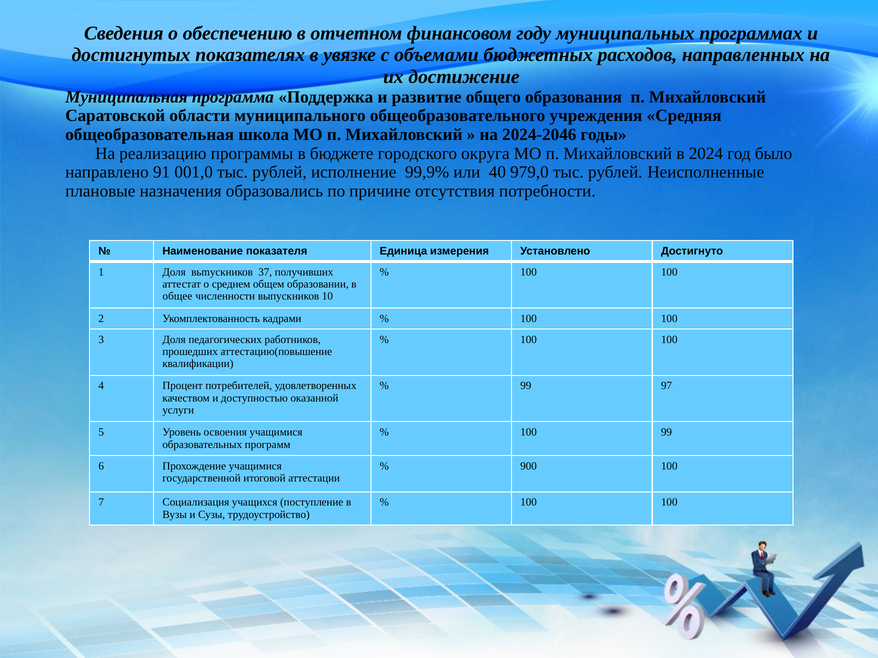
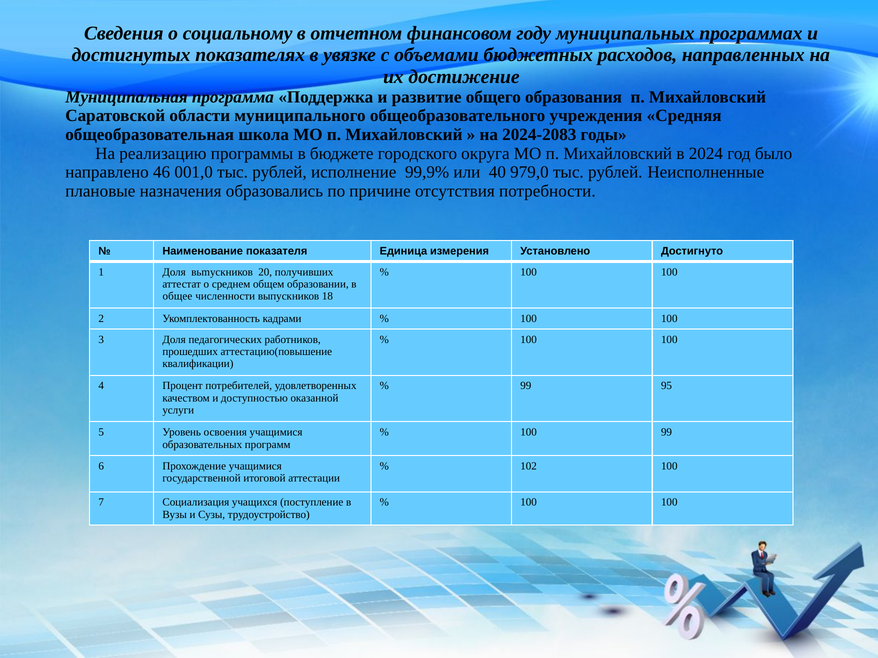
обеспечению: обеспечению -> социальному (238, 33)
2024-2046: 2024-2046 -> 2024-2083 (539, 135)
91: 91 -> 46 (162, 172)
37: 37 -> 20 (265, 272)
10: 10 -> 18 (327, 297)
97: 97 -> 95 (667, 386)
900: 900 -> 102 (529, 466)
